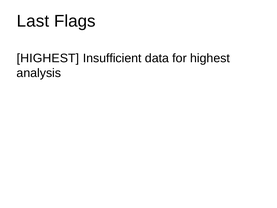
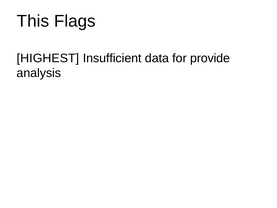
Last: Last -> This (33, 21)
for highest: highest -> provide (210, 58)
